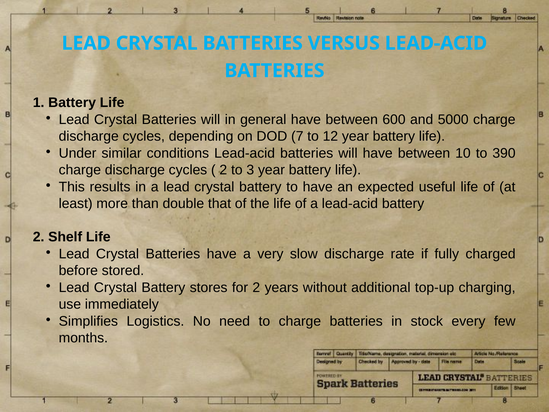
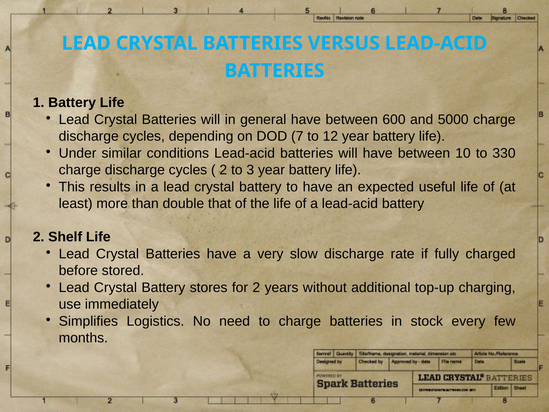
390: 390 -> 330 (504, 153)
